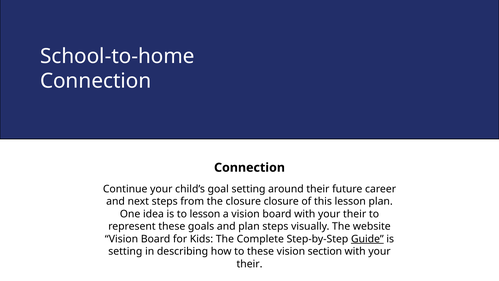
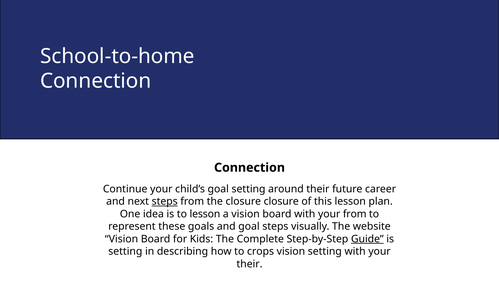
steps underline: none -> present (165, 201)
board with your their: their -> from (355, 214)
and plan: plan -> goal (249, 226)
to these: these -> crops (261, 251)
vision section: section -> setting (325, 251)
